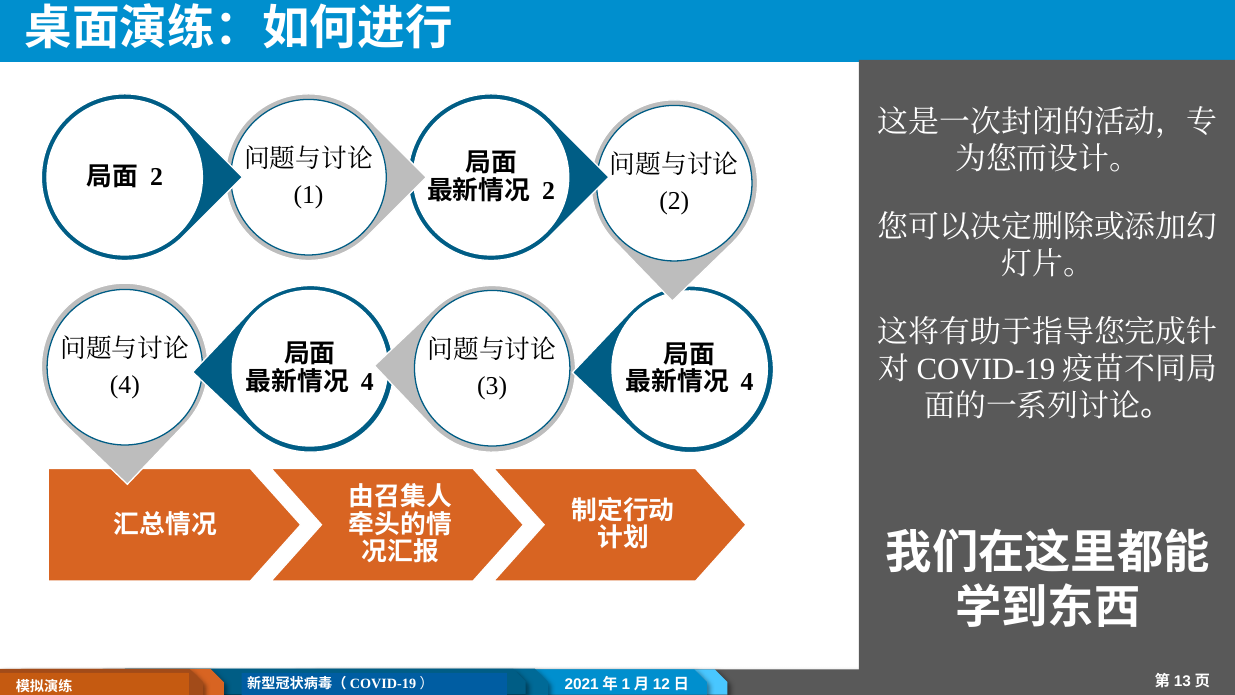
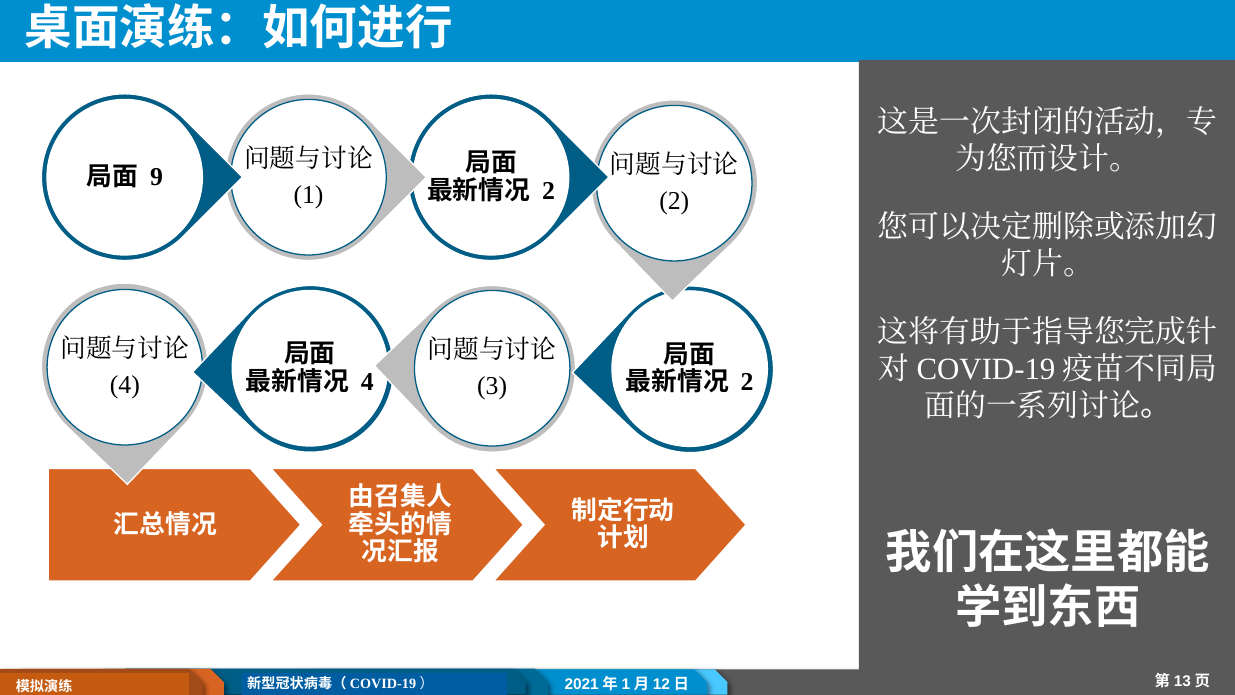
2: 2 -> 9 (156, 177)
4: 4 -> 2 (747, 382)
